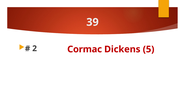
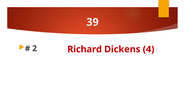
Cormac: Cormac -> Richard (85, 49)
5: 5 -> 4 (149, 49)
